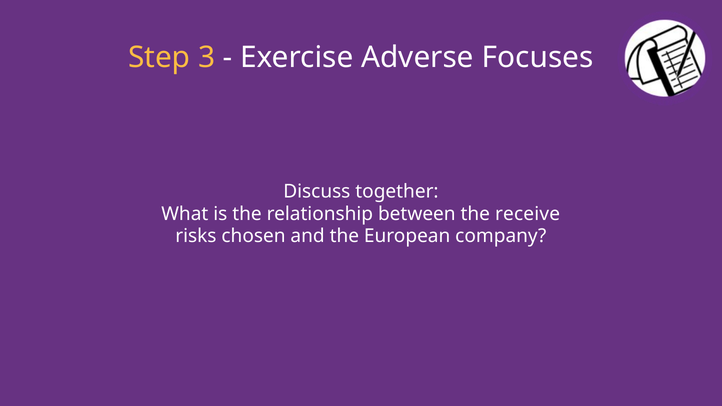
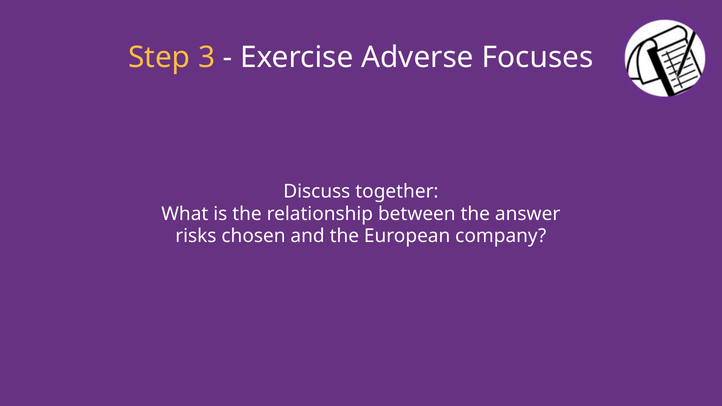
receive: receive -> answer (528, 214)
